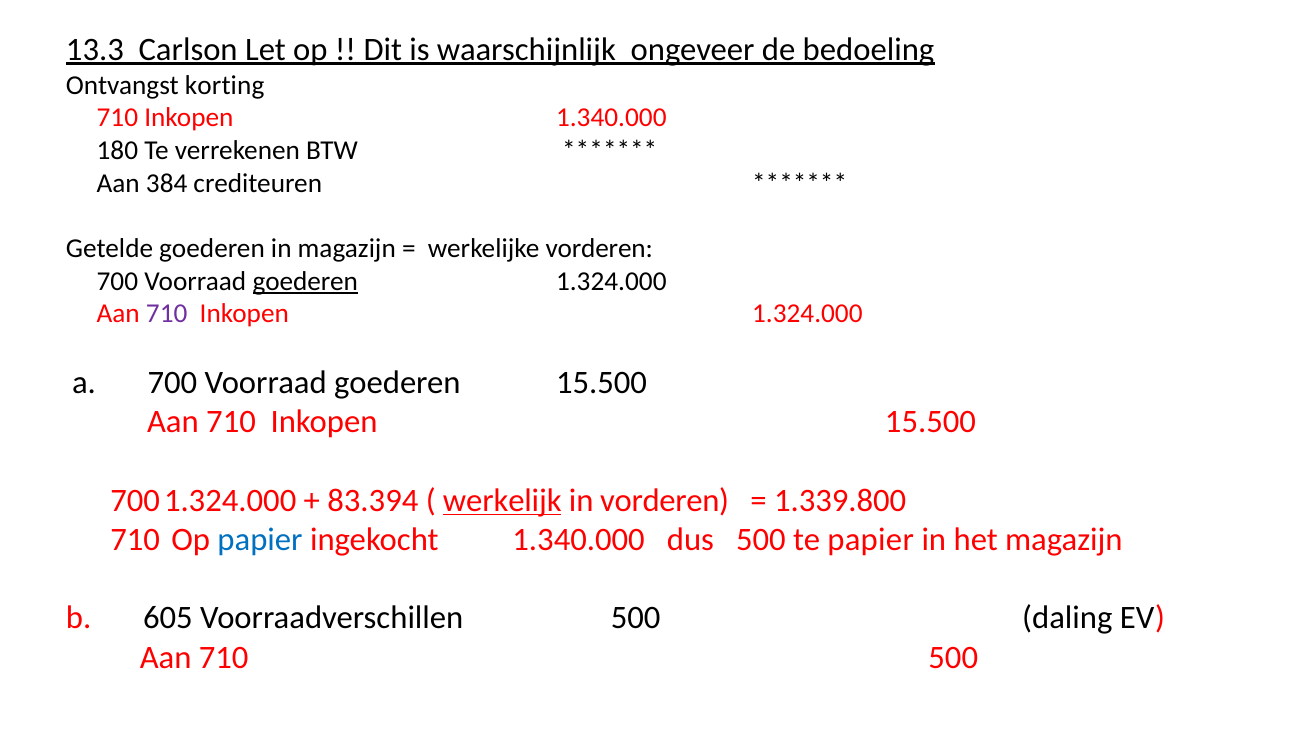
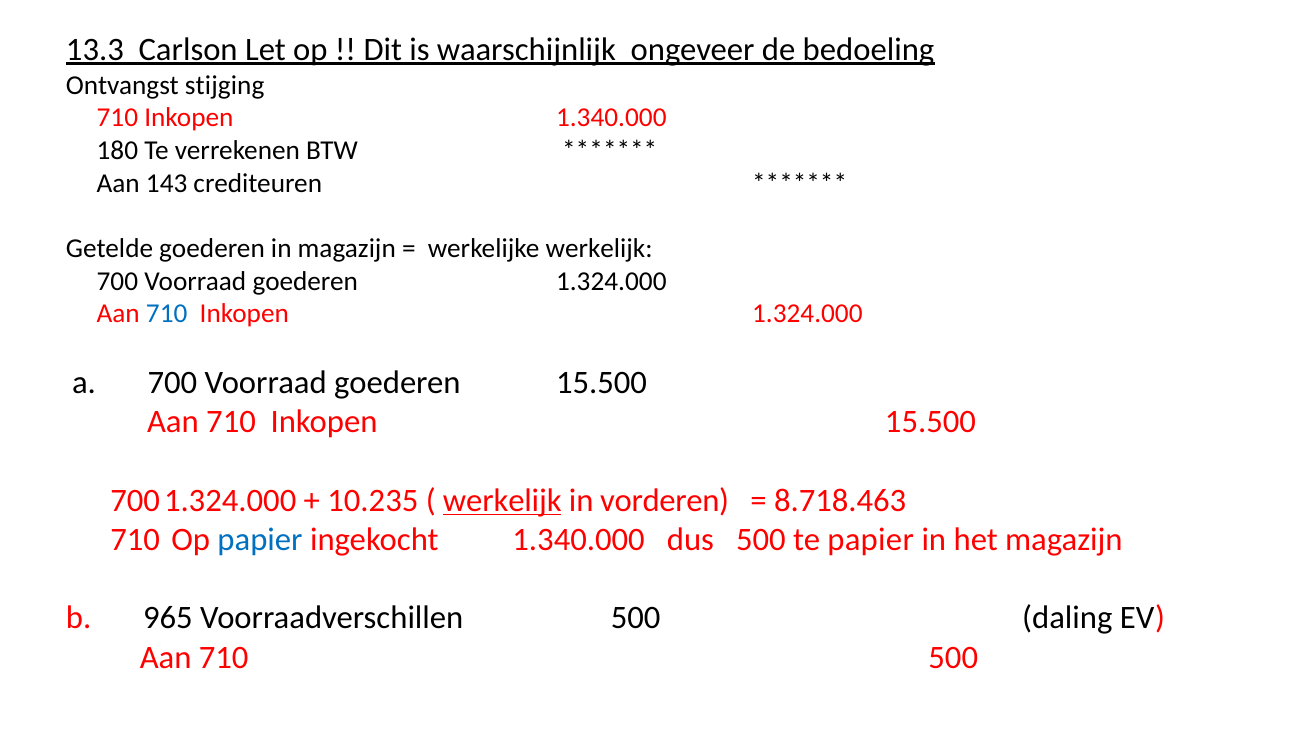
korting: korting -> stijging (225, 85)
384: 384 -> 143 (167, 183)
werkelijke vorderen: vorderen -> werkelijk (599, 249)
goederen underline: present -> none (305, 281)
710 colour: purple -> blue (167, 314)
83.394: 83.394 -> 10.235 (373, 501)
1.339.800: 1.339.800 -> 8.718.463 (840, 501)
605: 605 -> 965 (168, 618)
